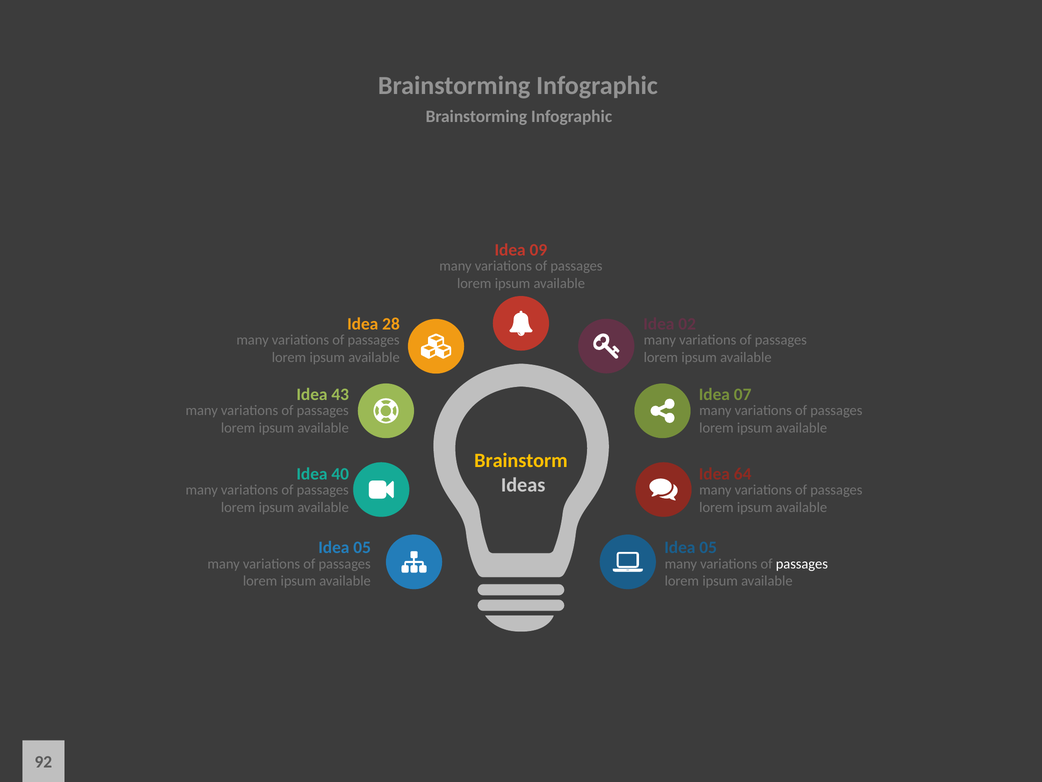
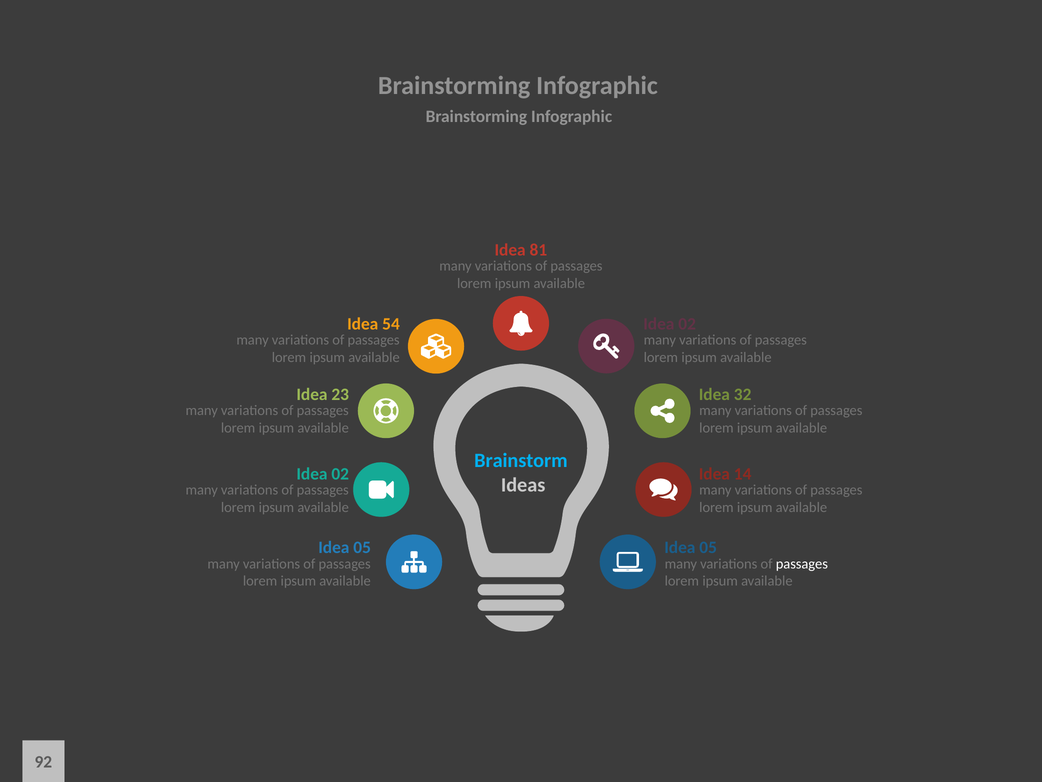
09: 09 -> 81 (538, 250)
28: 28 -> 54 (391, 324)
43: 43 -> 23 (340, 394)
07: 07 -> 32 (743, 394)
Brainstorm colour: yellow -> light blue (521, 460)
40: 40 -> 02 (340, 474)
64: 64 -> 14 (743, 474)
